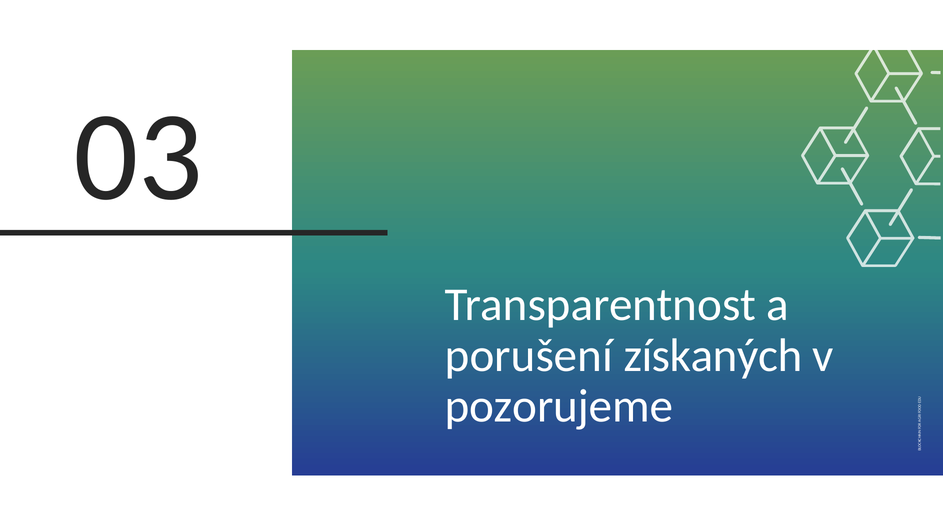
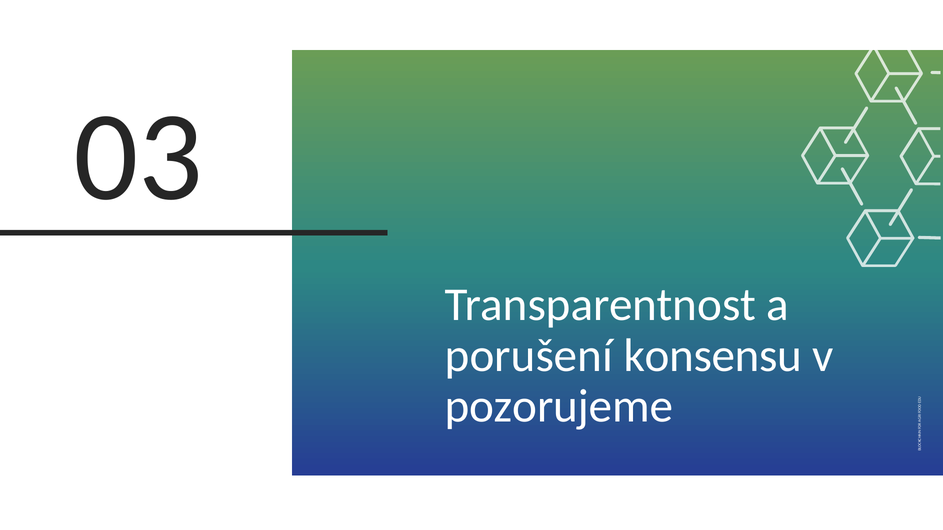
získaných: získaných -> konsensu (713, 356)
